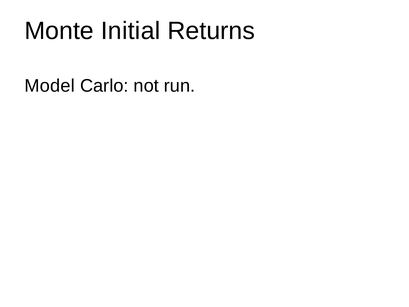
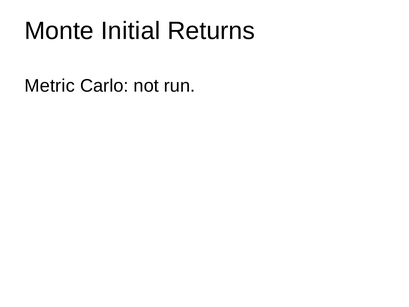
Model: Model -> Metric (50, 86)
